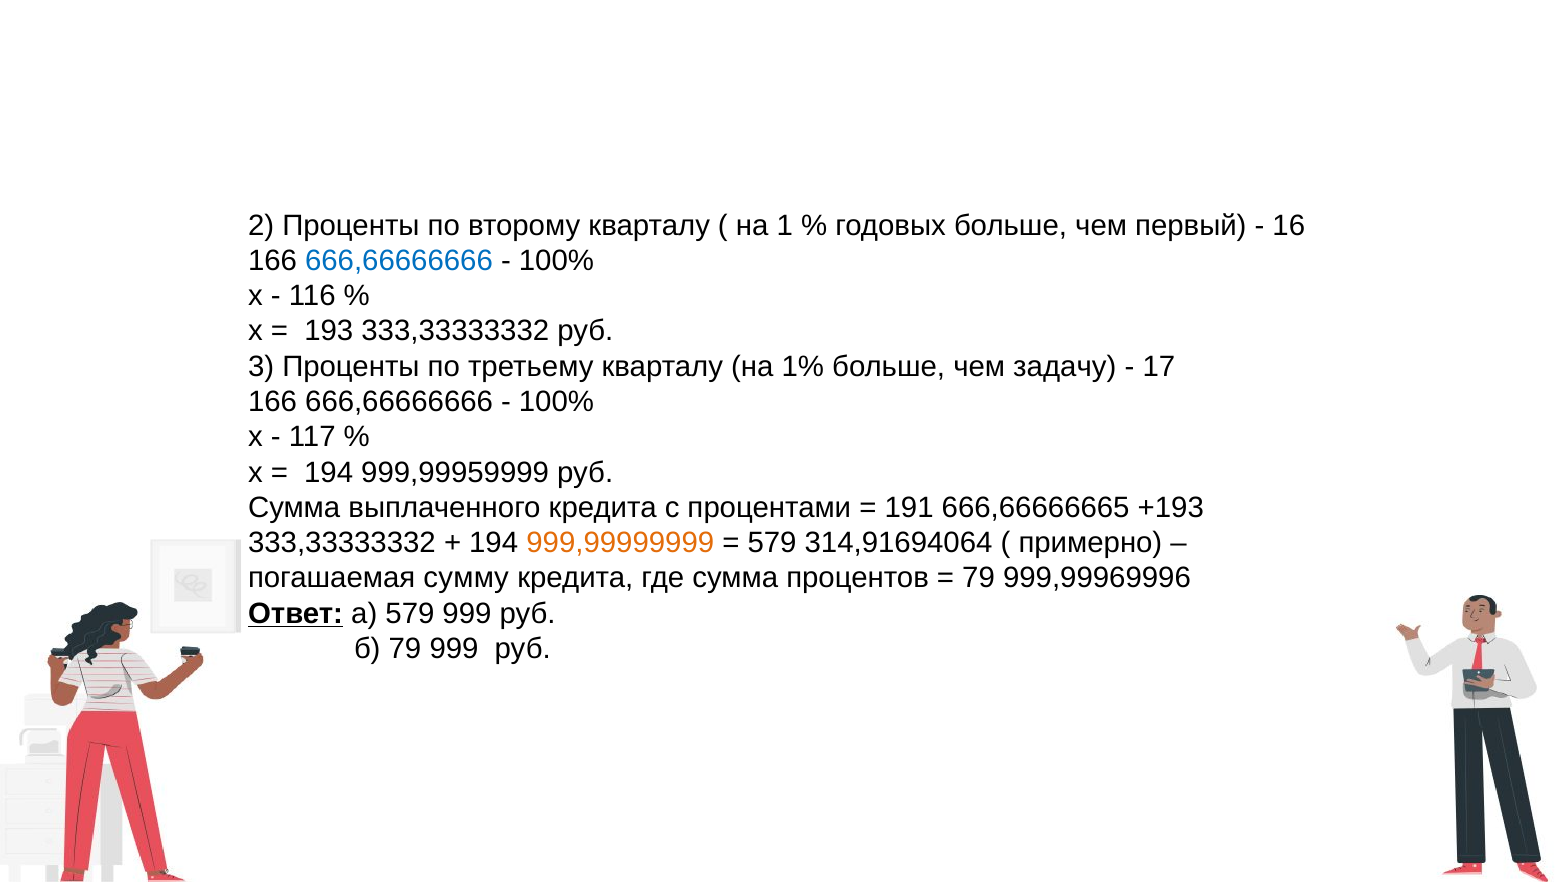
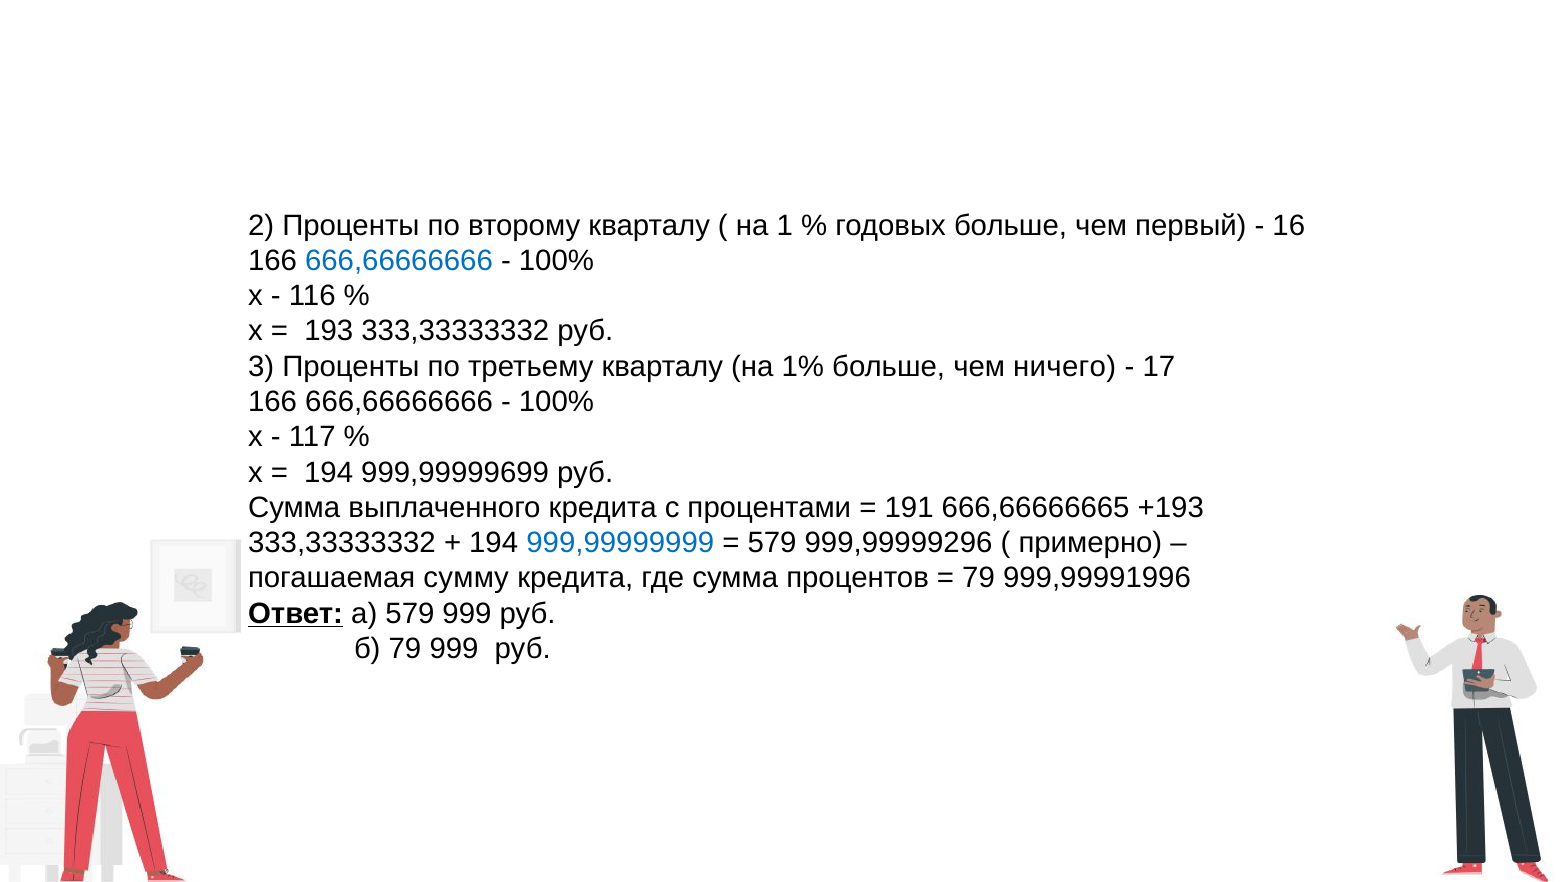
задачу: задачу -> ничего (1065, 366)
999,99959999: 999,99959999 -> 999,99999699 (455, 472)
999,99999999 colour: orange -> blue (620, 543)
314,91694064: 314,91694064 -> 999,99999296 (899, 543)
999,99969996: 999,99969996 -> 999,99991996 (1097, 578)
